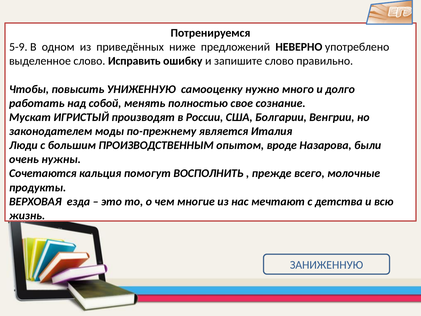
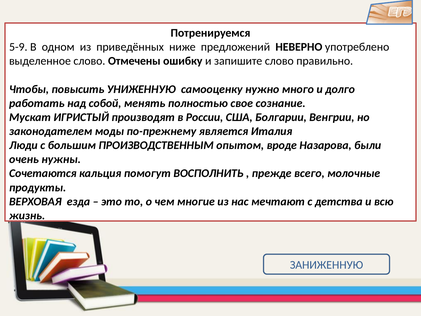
Исправить: Исправить -> Отмечены (134, 61)
